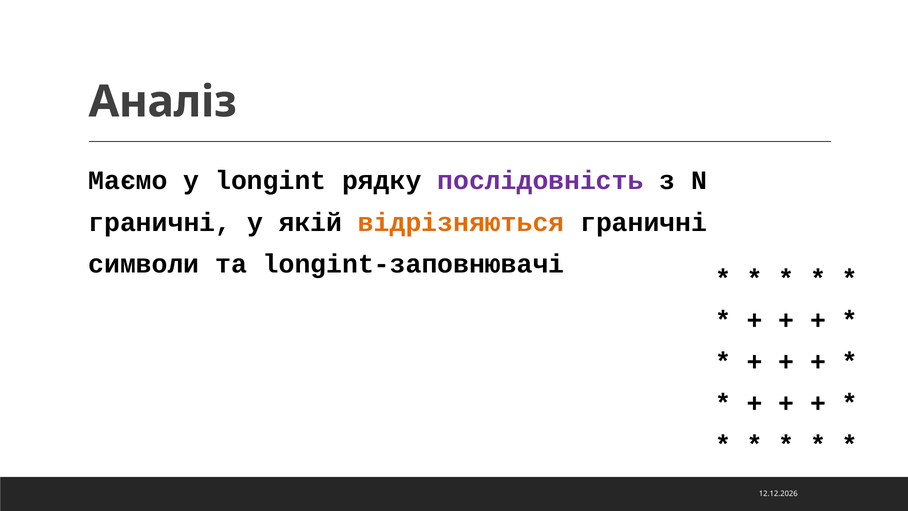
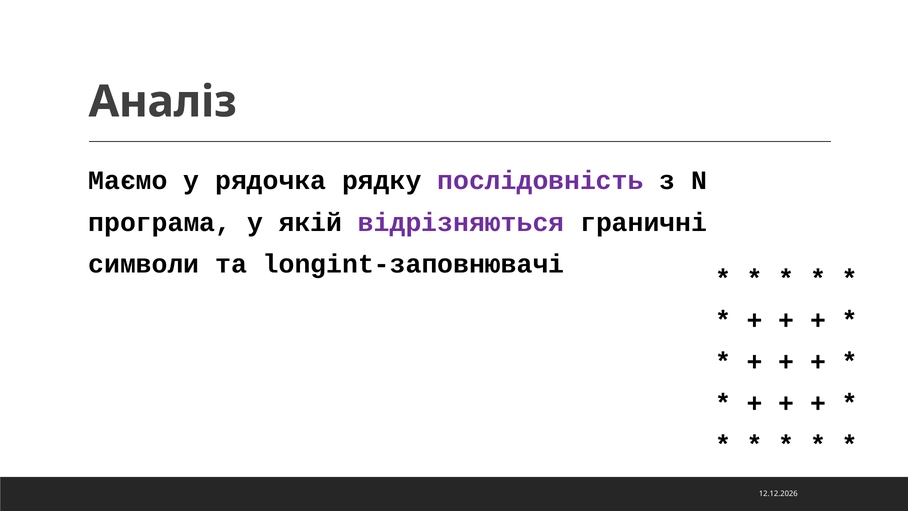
longint: longint -> рядочка (271, 181)
граничні: граничні -> програма (160, 222)
відрізняються colour: orange -> purple (461, 222)
